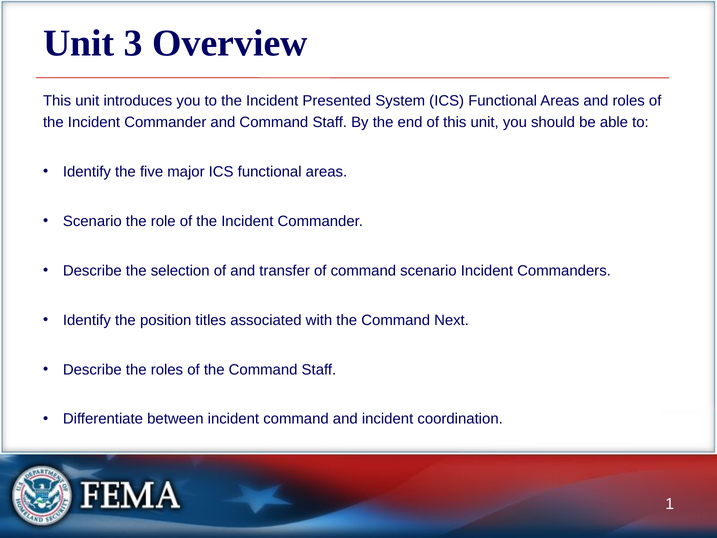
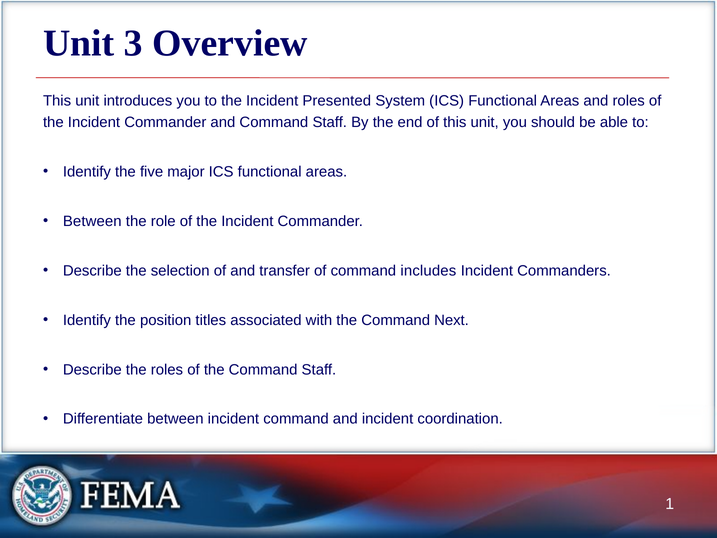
Scenario: Scenario -> Between (92, 221)
command scenario: scenario -> includes (428, 271)
